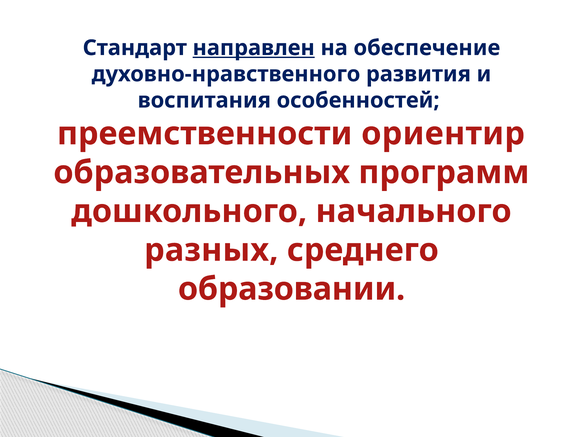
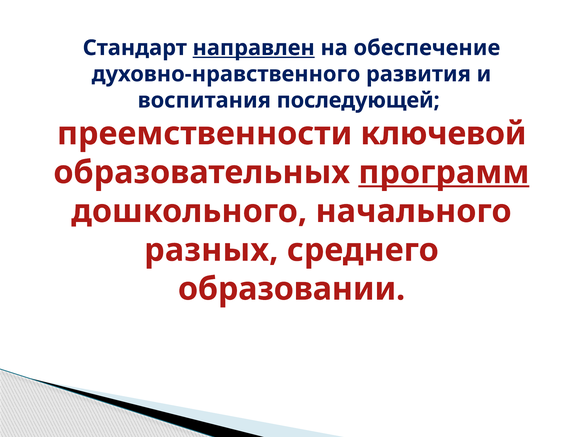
особенностей: особенностей -> последующей (358, 100)
ориентир: ориентир -> ключевой (443, 134)
программ underline: none -> present (444, 173)
